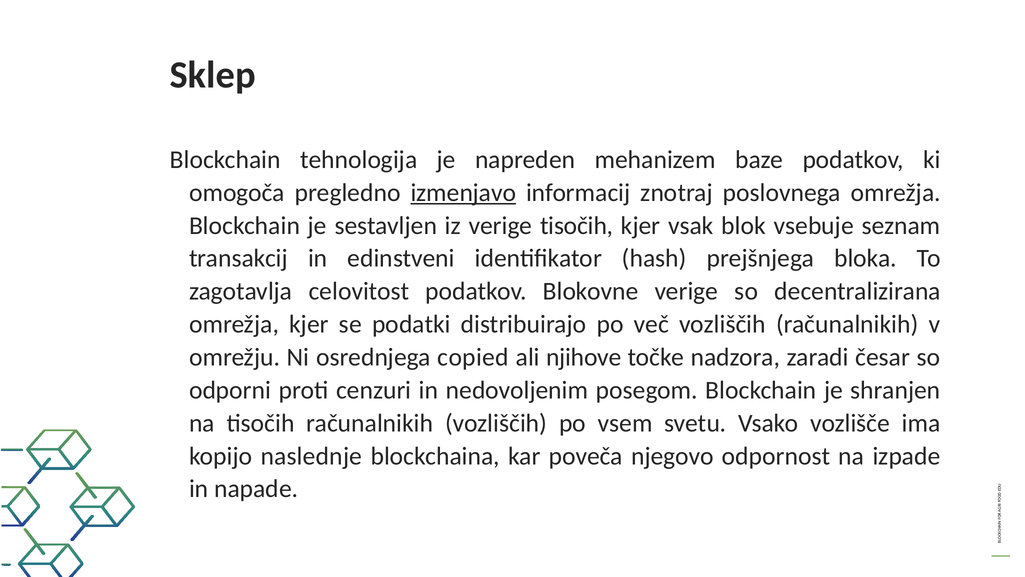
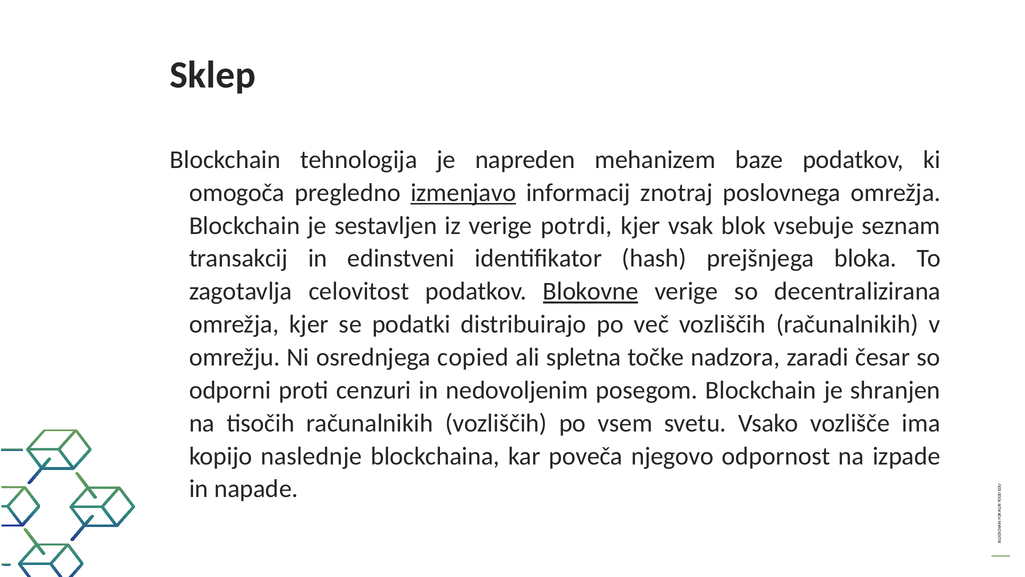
verige tisočih: tisočih -> potrdi (576, 225)
Blokovne underline: none -> present (591, 291)
njihove: njihove -> spletna (584, 357)
